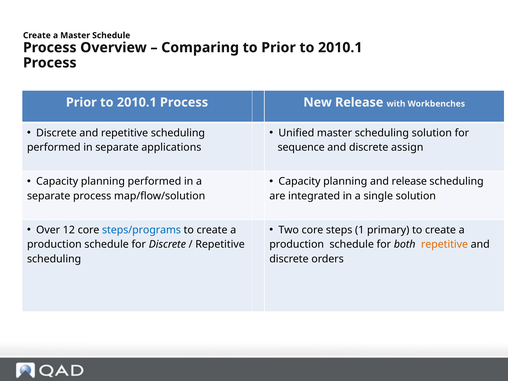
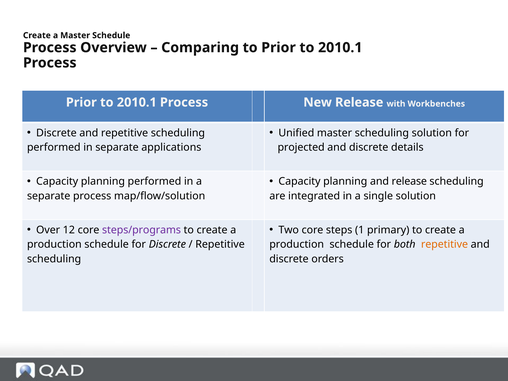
sequence: sequence -> projected (301, 147)
assign: assign -> details (407, 147)
steps/programs colour: blue -> purple (142, 230)
